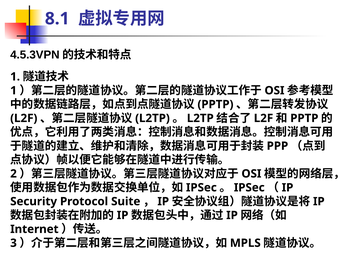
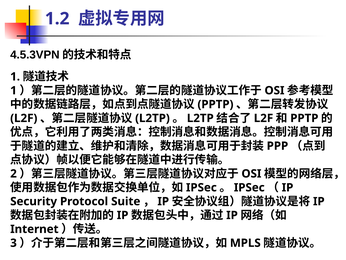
8.1: 8.1 -> 1.2 (57, 19)
